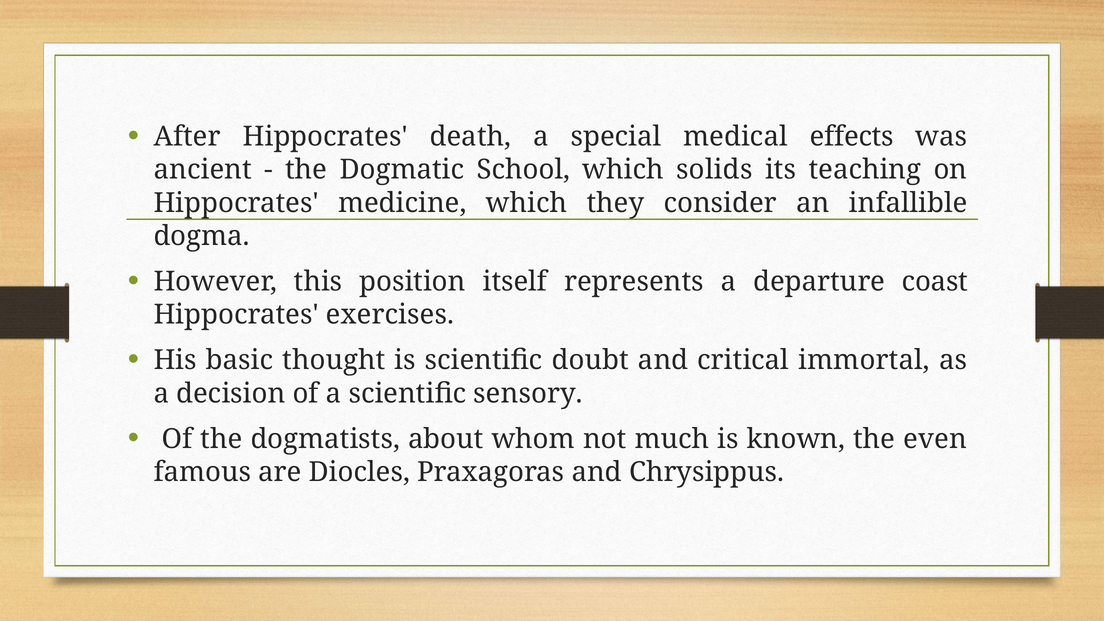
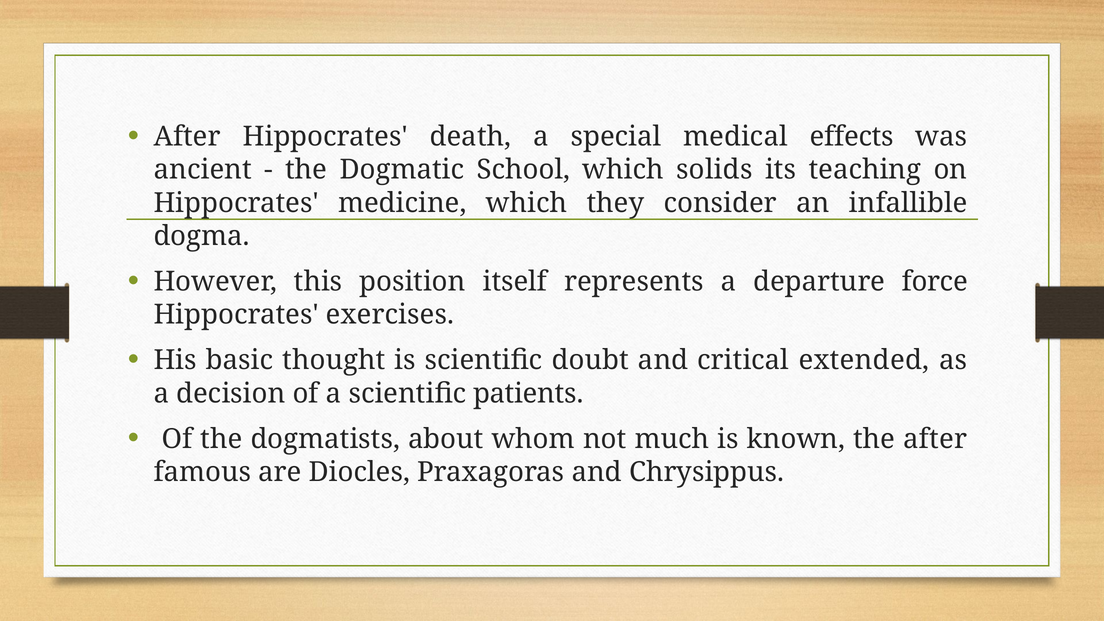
coast: coast -> force (935, 282)
immortal: immortal -> extended (864, 360)
sensory: sensory -> patients (528, 393)
the even: even -> after (935, 439)
